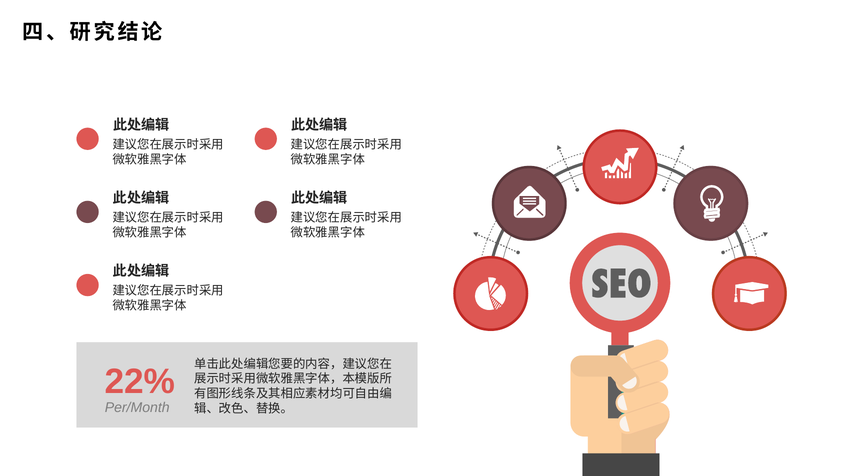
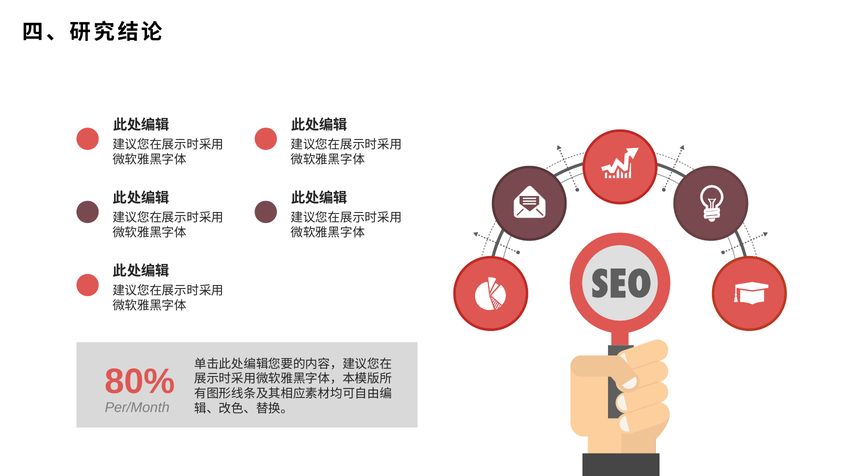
22%: 22% -> 80% (140, 381)
